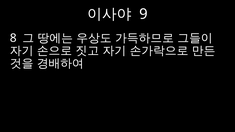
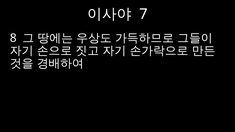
9: 9 -> 7 (143, 14)
